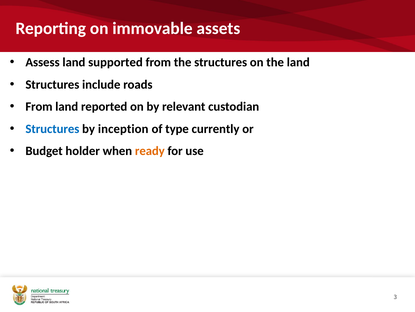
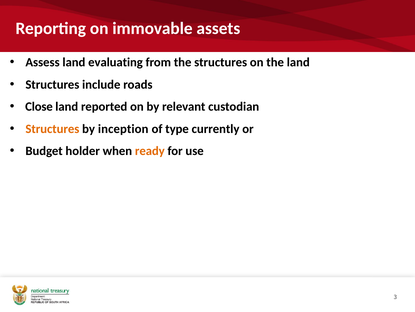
supported: supported -> evaluating (116, 62)
From: From -> Close (39, 106)
Structures colour: blue -> orange (52, 129)
